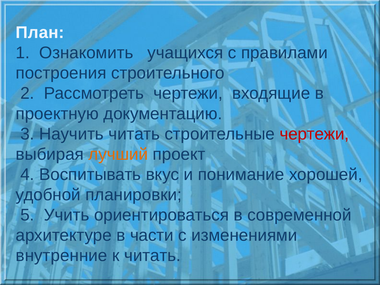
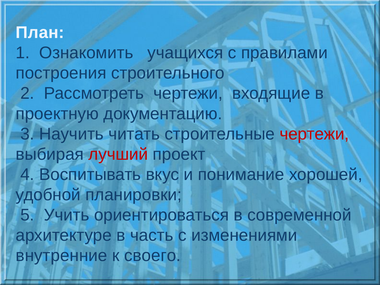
лучший colour: orange -> red (118, 154)
части: части -> часть (152, 235)
к читать: читать -> своего (153, 256)
